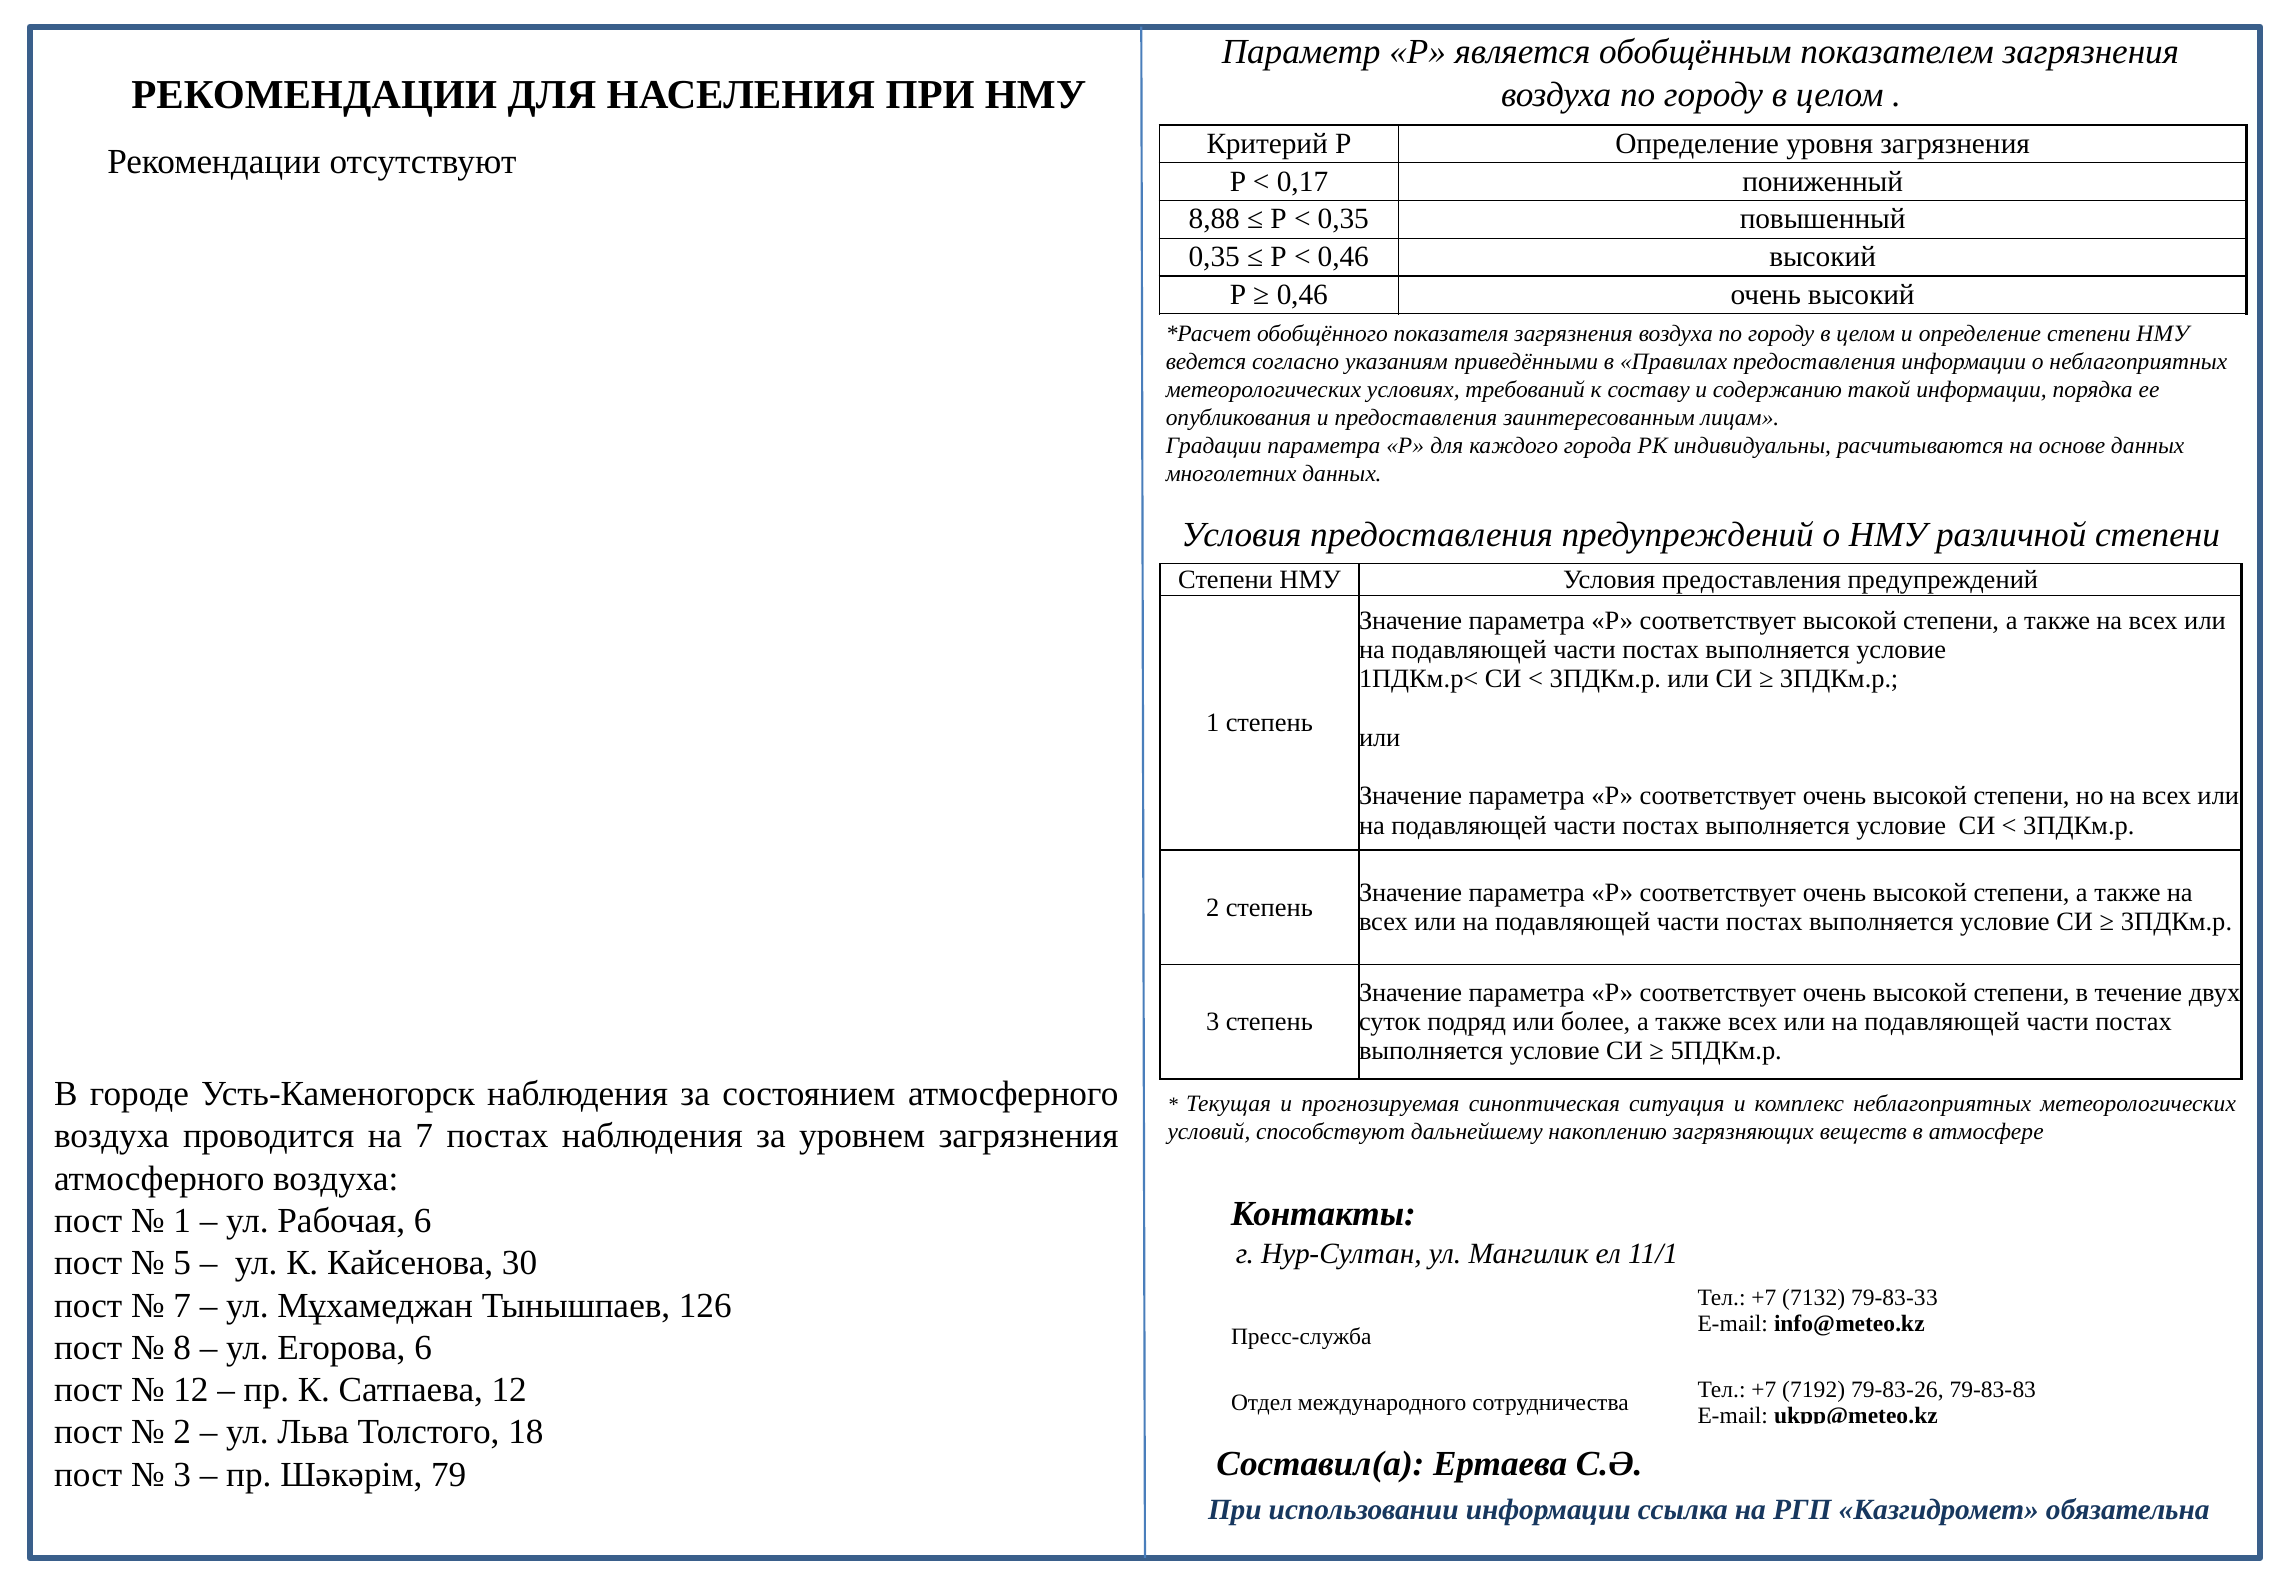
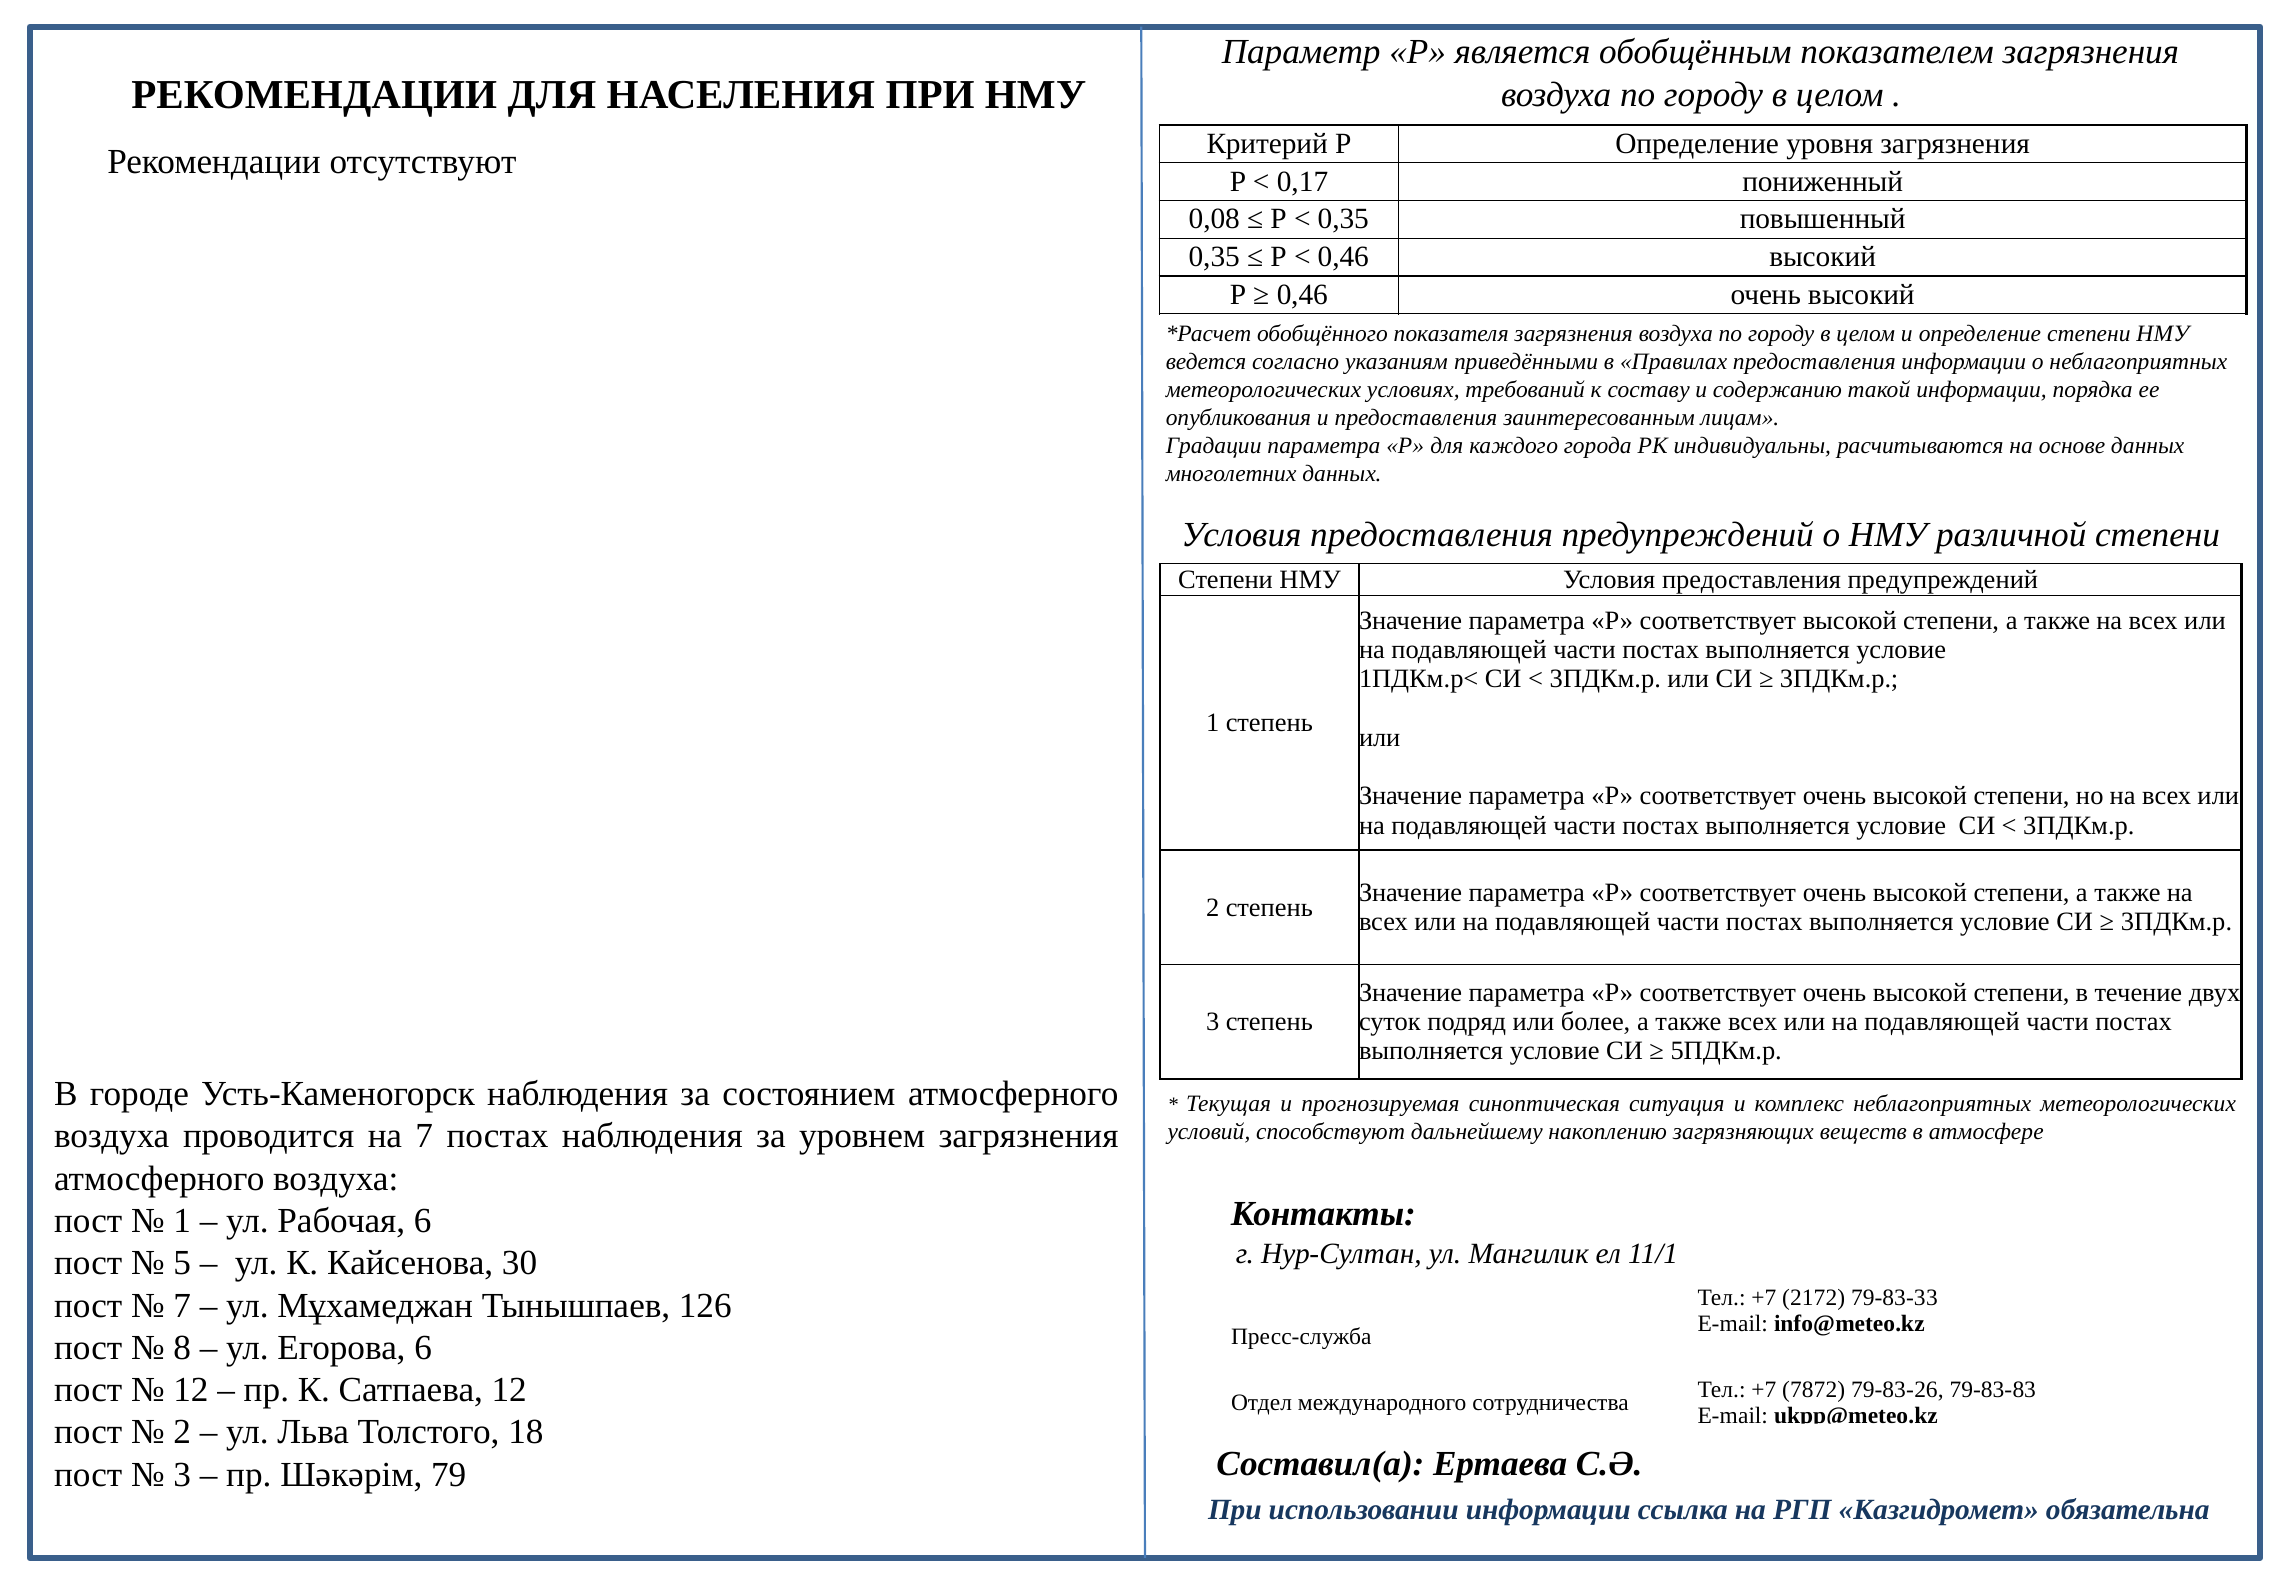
8,88: 8,88 -> 0,08 (1214, 219)
7132: 7132 -> 2172 (1814, 1298)
7192: 7192 -> 7872 (1814, 1390)
